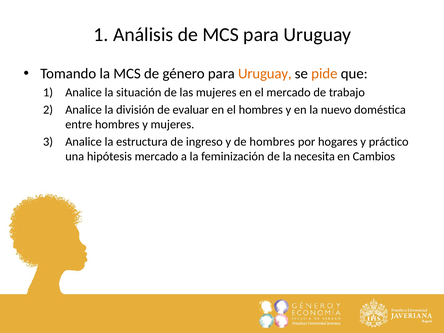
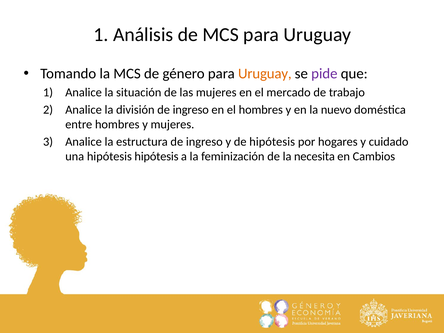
pide colour: orange -> purple (324, 74)
división de evaluar: evaluar -> ingreso (191, 110)
de hombres: hombres -> hipótesis (272, 142)
práctico: práctico -> cuidado (389, 142)
hipótesis mercado: mercado -> hipótesis (157, 157)
